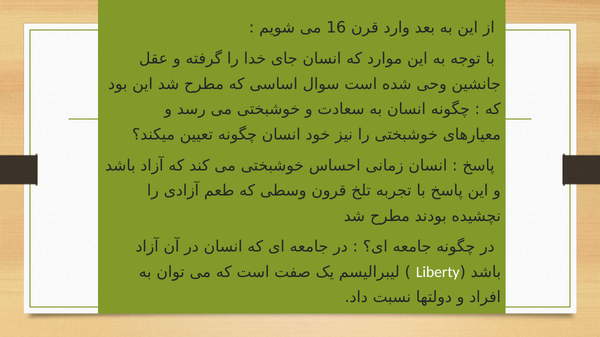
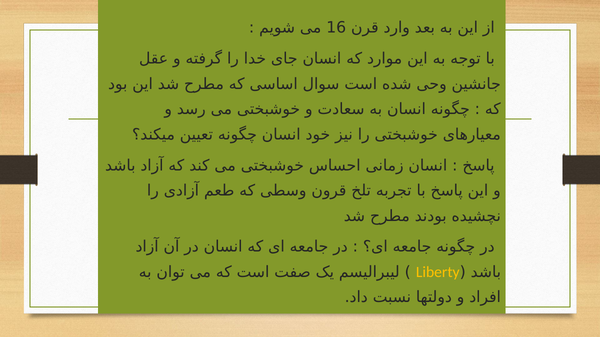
Liberty colour: white -> yellow (438, 272)
